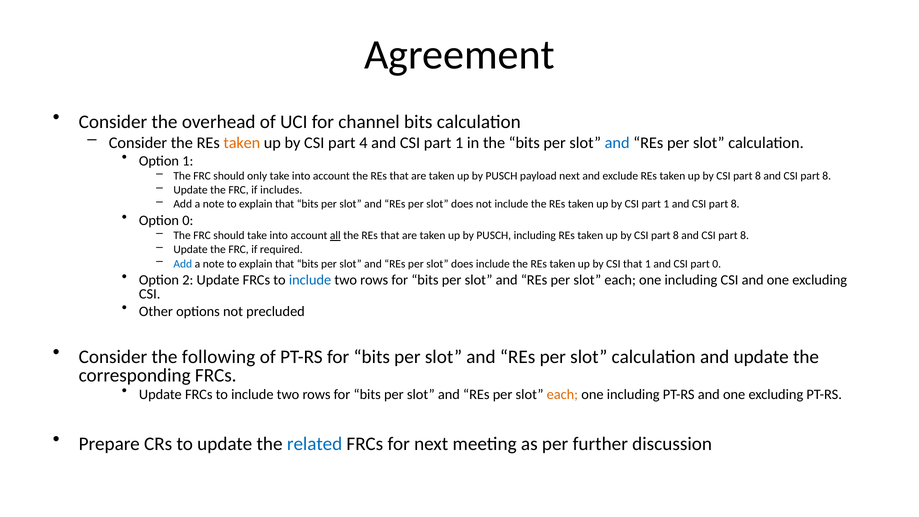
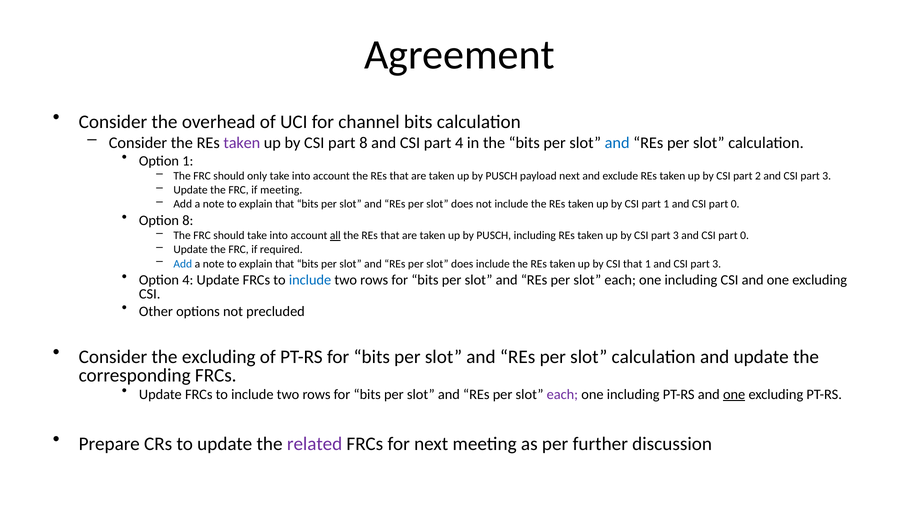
taken colour: orange -> purple (242, 143)
part 4: 4 -> 8 (363, 143)
and CSI part 1: 1 -> 4 (459, 143)
8: 8 -> 2 (758, 176)
8: 8 -> 3 (827, 176)
if includes: includes -> meeting (281, 190)
8: 8 -> 0 (735, 204)
Option 0: 0 -> 8 (188, 221)
8: 8 -> 3 (676, 236)
8: 8 -> 0 (745, 236)
0: 0 -> 3 (717, 264)
Option 2: 2 -> 4 (188, 280)
the following: following -> excluding (219, 357)
each colour: orange -> purple (562, 394)
one underline: none -> present (734, 394)
related colour: blue -> purple (315, 444)
